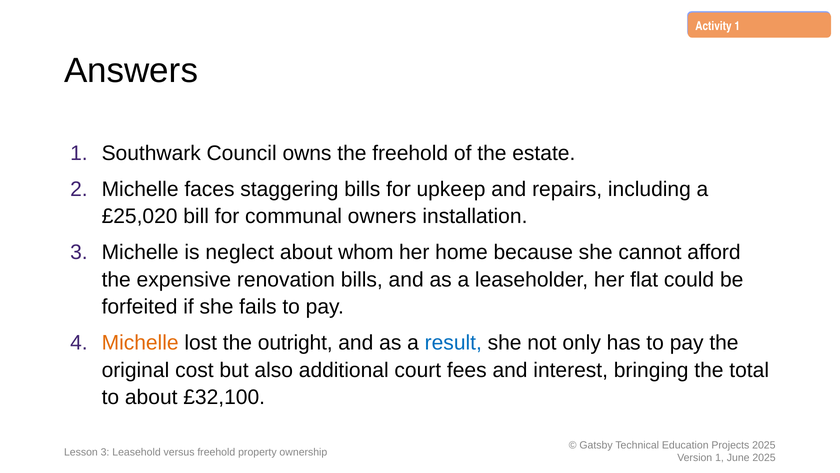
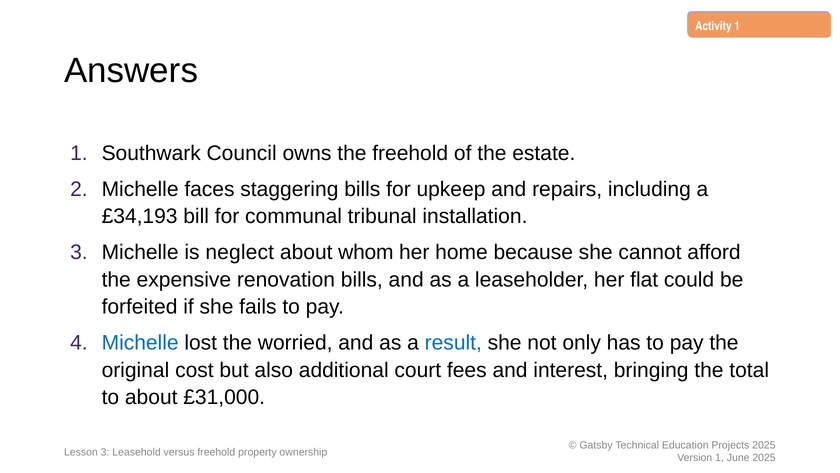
£25,020: £25,020 -> £34,193 (140, 216)
owners: owners -> tribunal (382, 216)
Michelle colour: orange -> blue (140, 343)
outright: outright -> worried (295, 343)
£32,100: £32,100 -> £31,000 (224, 397)
